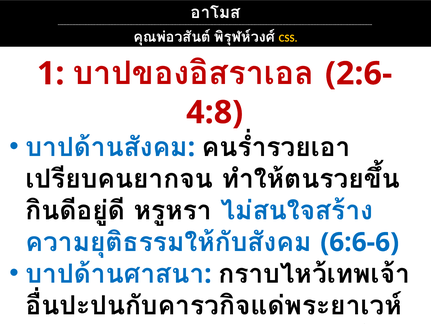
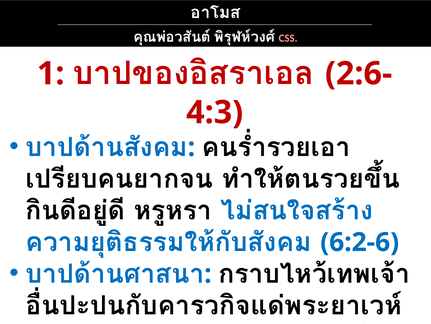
CSS colour: yellow -> pink (288, 38)
4:8: 4:8 -> 4:3 (215, 112)
6:6-6: 6:6-6 -> 6:2-6 (360, 242)
